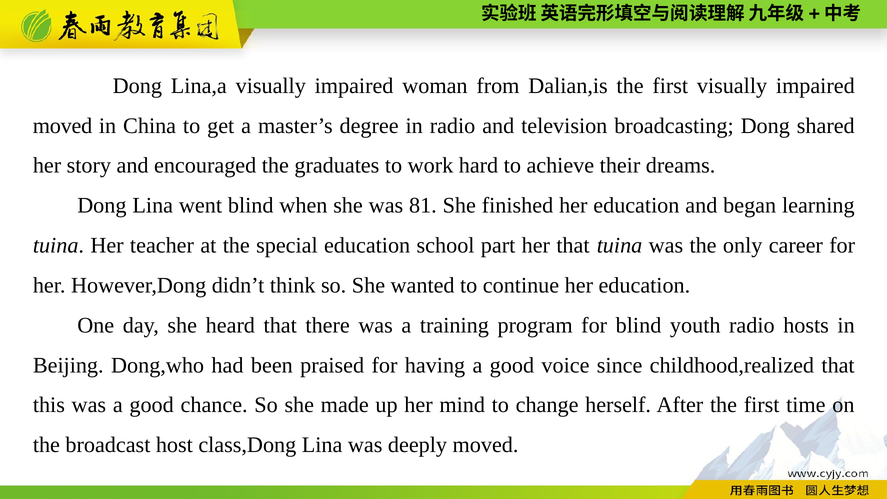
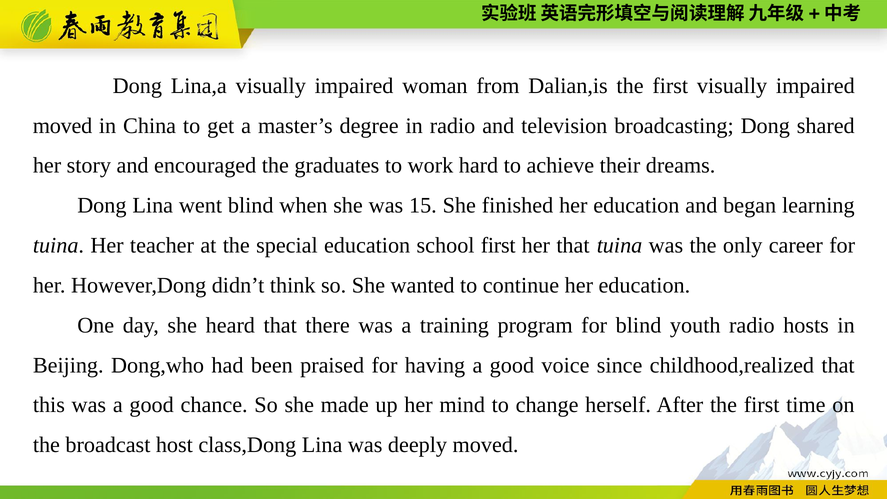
81: 81 -> 15 (423, 206)
school part: part -> first (498, 245)
